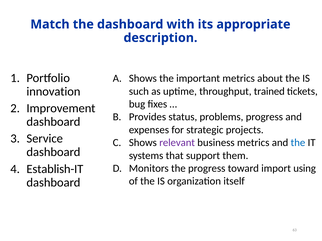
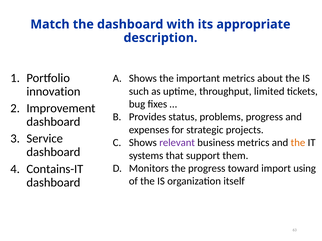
trained: trained -> limited (269, 91)
the colour: blue -> orange (298, 143)
Establish-IT: Establish-IT -> Contains-IT (55, 169)
